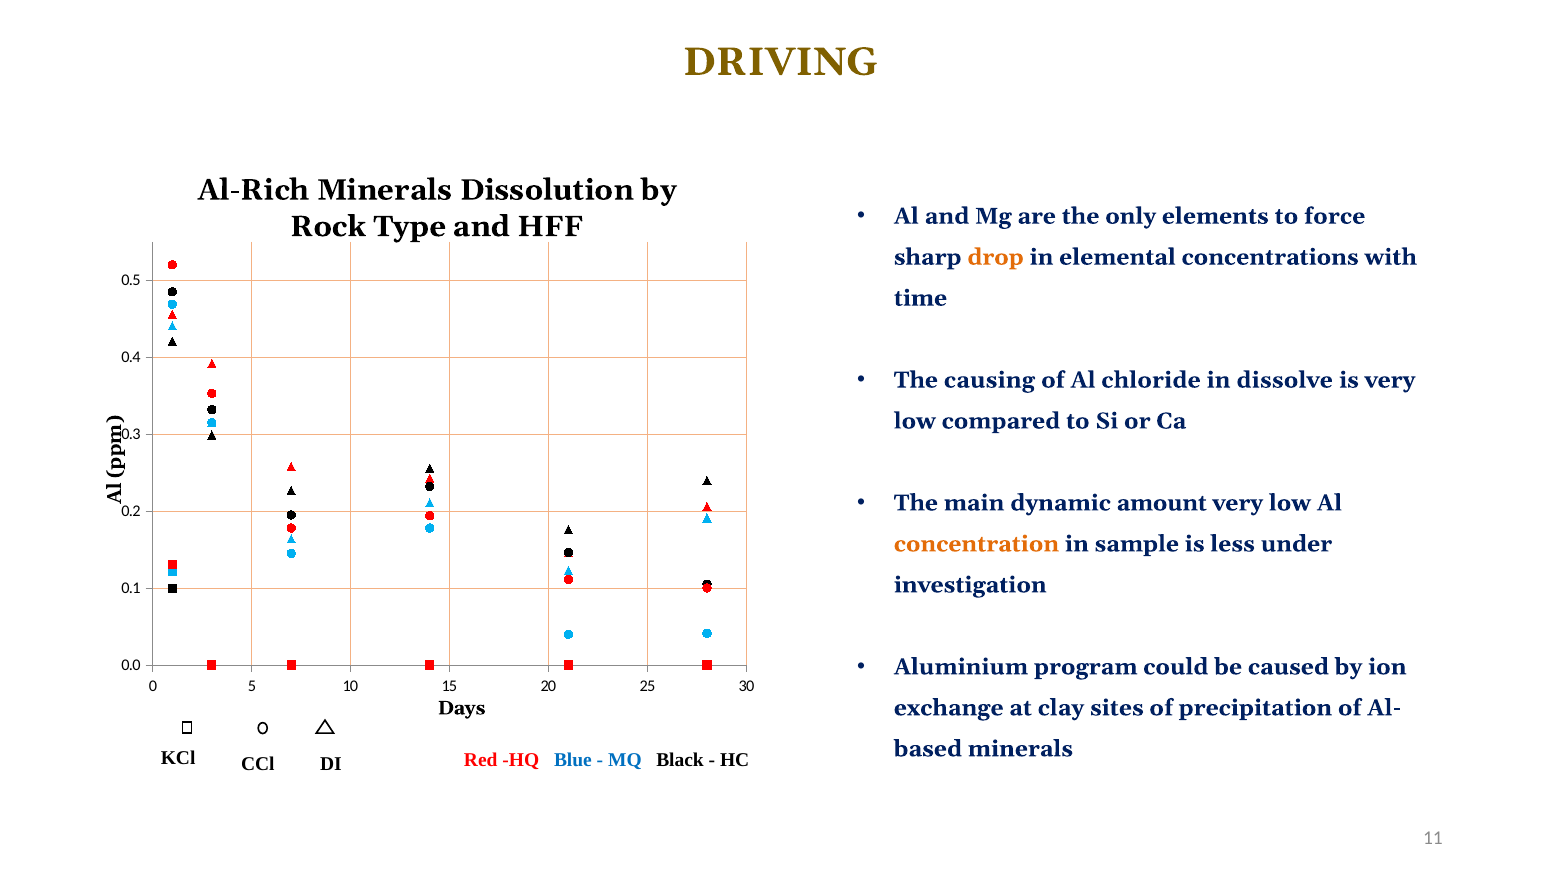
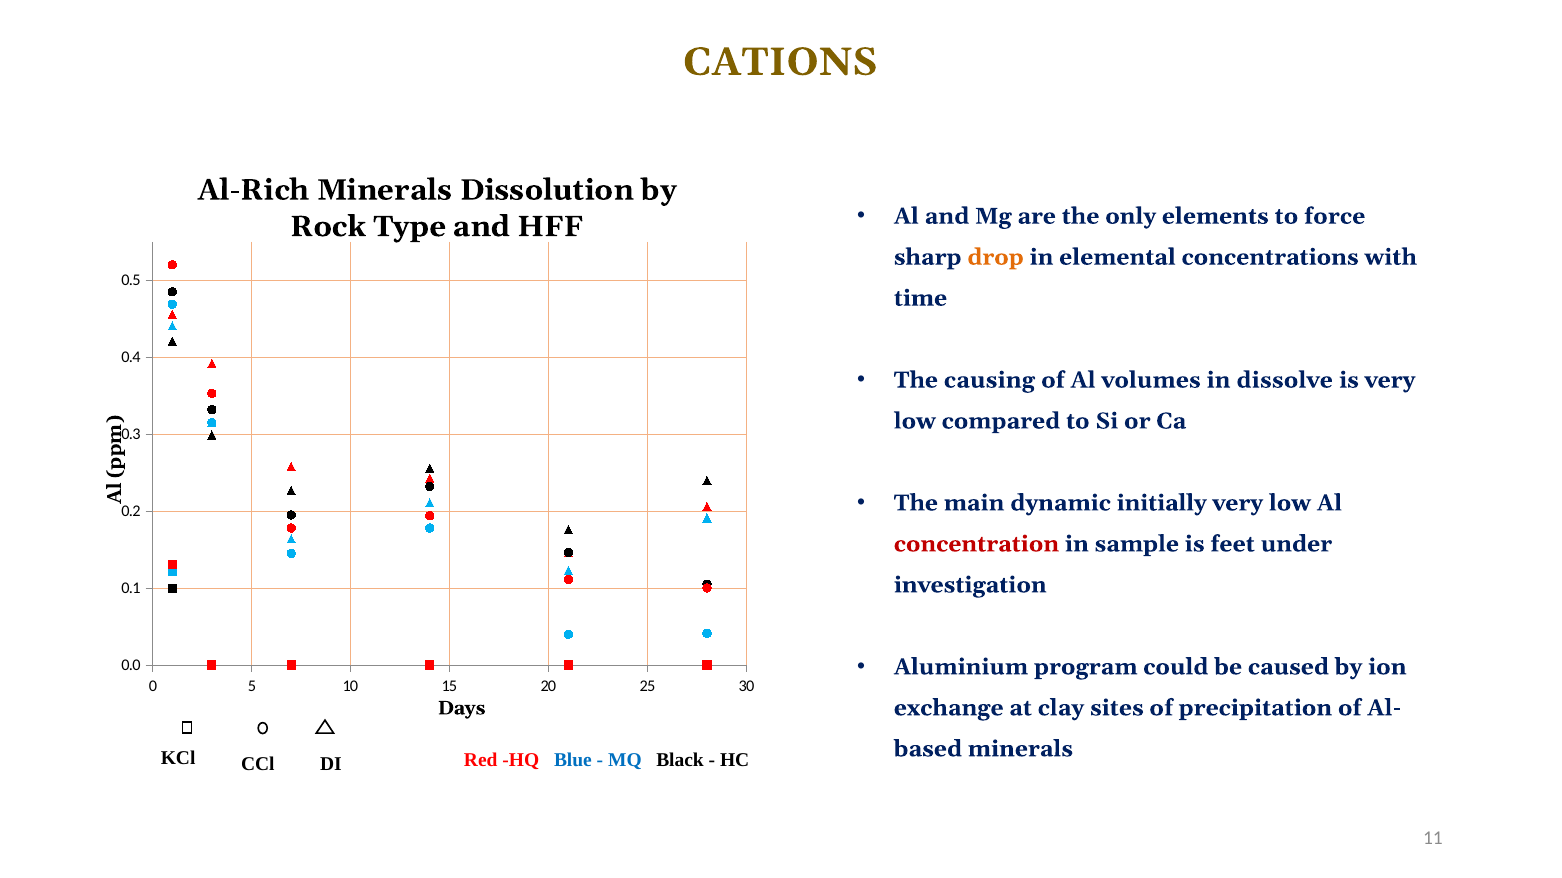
DRIVING: DRIVING -> CATIONS (780, 62)
chloride: chloride -> volumes (1151, 380)
amount: amount -> initially (1162, 503)
concentration colour: orange -> red (976, 544)
less: less -> feet (1233, 544)
